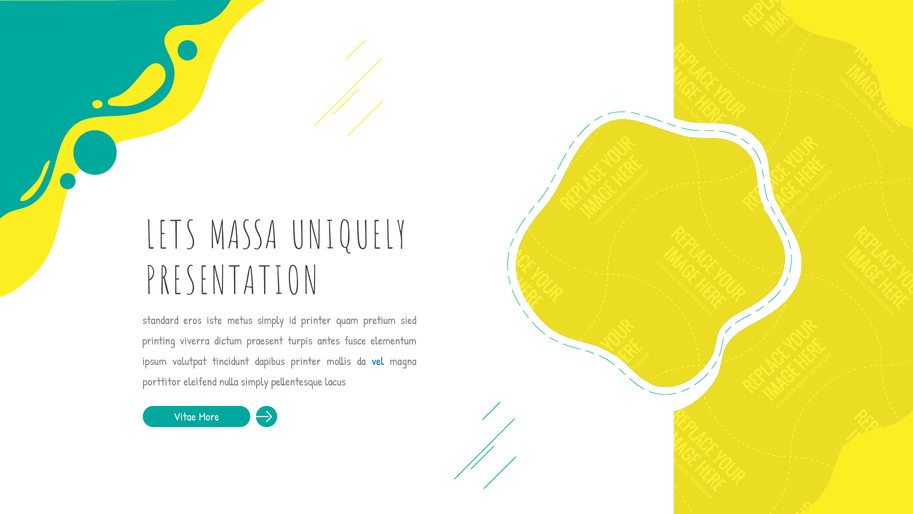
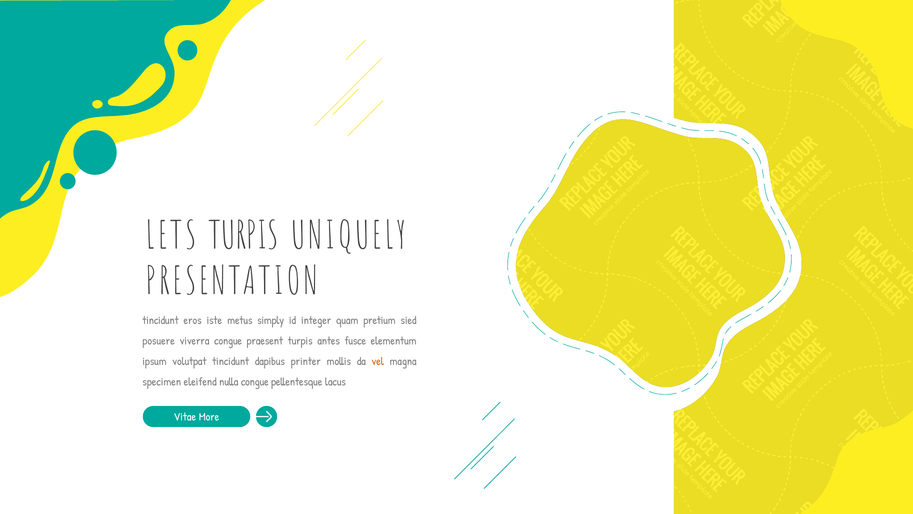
LETS MASSA: MASSA -> TURPIS (244, 236)
standard: standard -> tincidunt (161, 320)
id printer: printer -> integer (316, 320)
printing: printing -> posuere (159, 341)
viverra dictum: dictum -> congue (228, 341)
vel colour: blue -> orange (378, 361)
porttitor: porttitor -> specimen (162, 382)
nulla simply: simply -> congue (255, 382)
